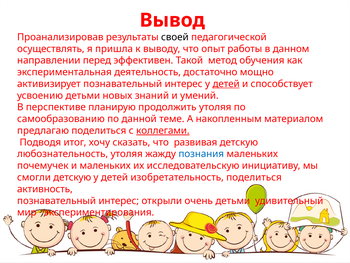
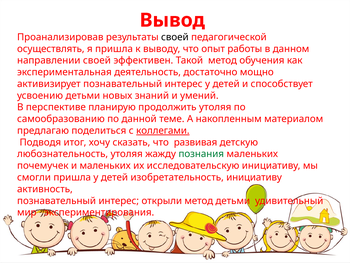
направлении перед: перед -> своей (97, 60)
детей underline: present -> none (226, 84)
познания colour: blue -> green (201, 154)
смогли детскую: детскую -> пришла (72, 177)
изобретательность поделиться: поделиться -> инициативу (254, 177)
открыли очень: очень -> метод (199, 200)
